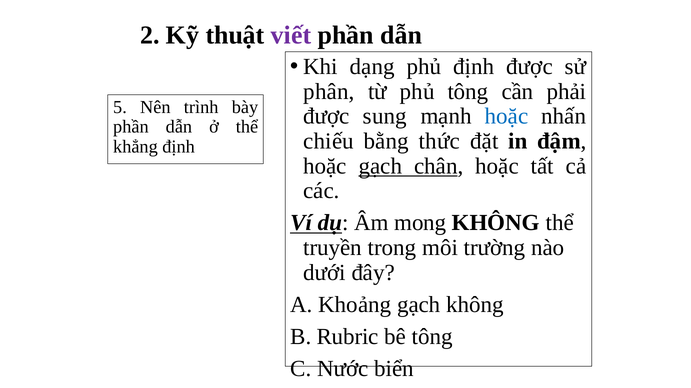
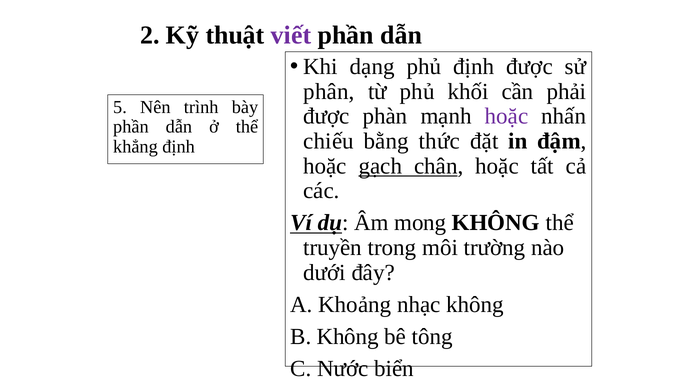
phủ tông: tông -> khối (468, 92)
sung: sung -> phàn (385, 116)
hoặc colour: blue -> purple (507, 116)
Khoảng gạch: gạch -> nhạc (419, 305)
B Rubric: Rubric -> Không (348, 337)
